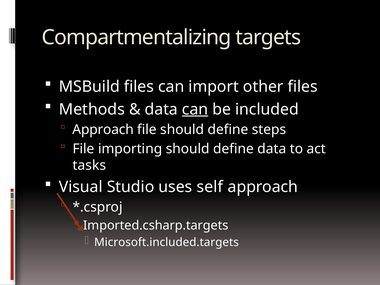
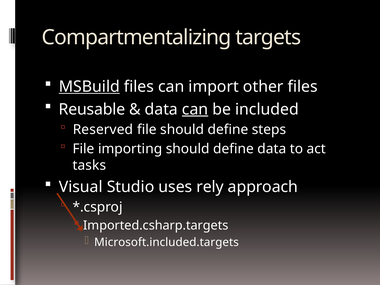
MSBuild underline: none -> present (89, 87)
Methods: Methods -> Reusable (92, 109)
Approach: Approach -> Reserved (103, 130)
self: self -> rely (210, 187)
